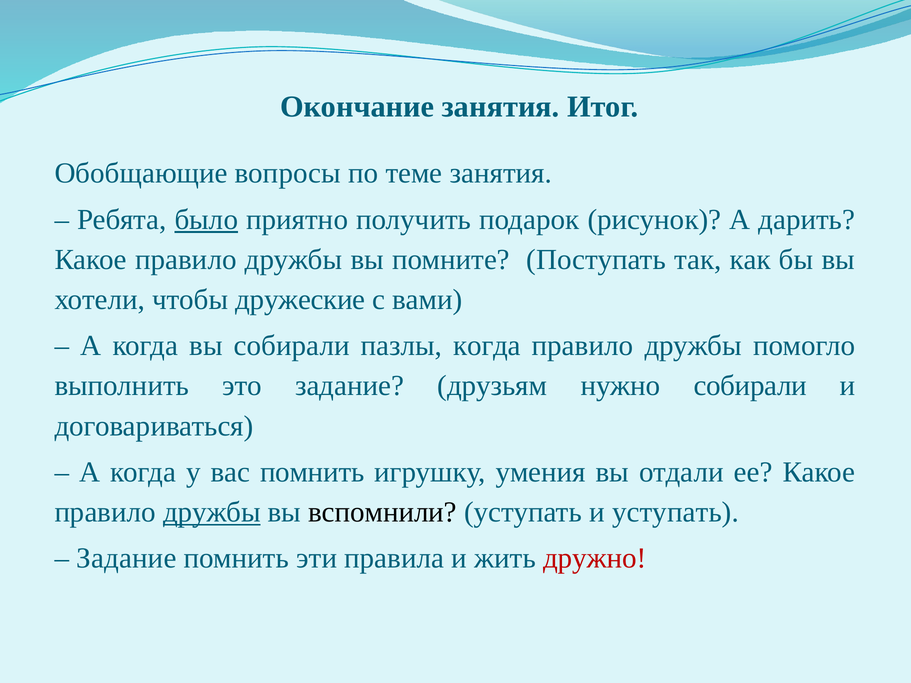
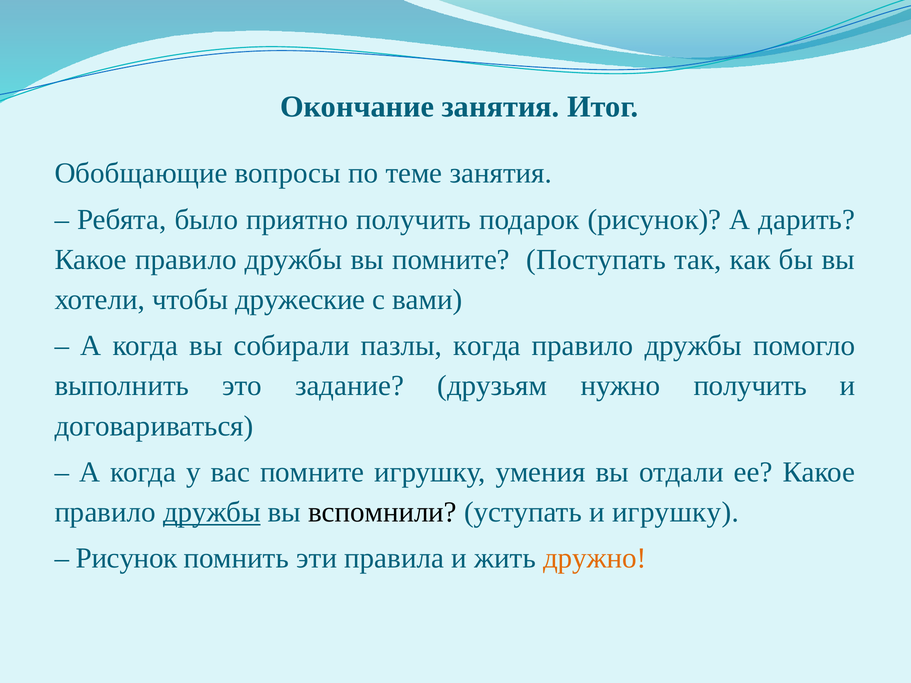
было underline: present -> none (206, 220)
нужно собирали: собирали -> получить (750, 386)
вас помнить: помнить -> помните (312, 472)
и уступать: уступать -> игрушку (675, 512)
Задание: Задание -> Рисунок (127, 559)
дружно colour: red -> orange (595, 559)
